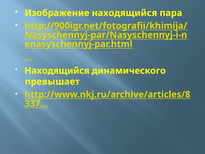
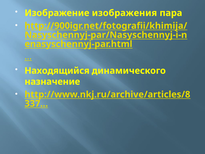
Изображение находящийся: находящийся -> изображения (124, 13)
превышает: превышает -> назначение (52, 82)
